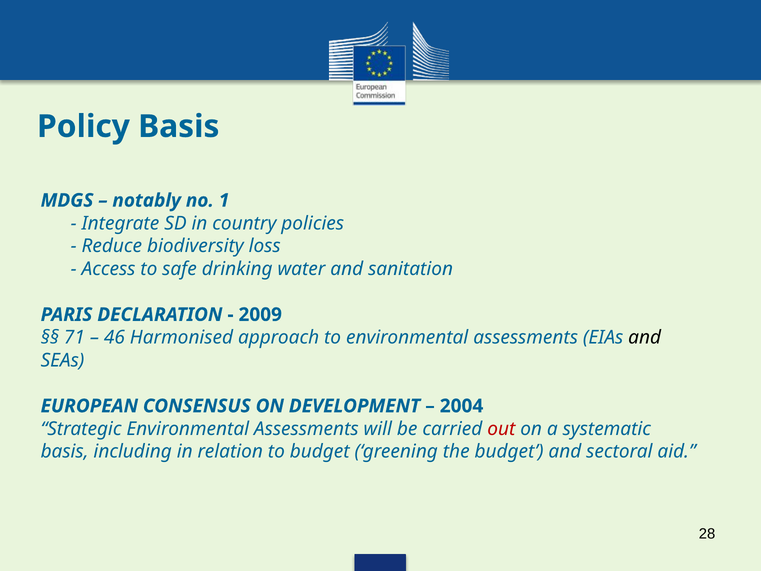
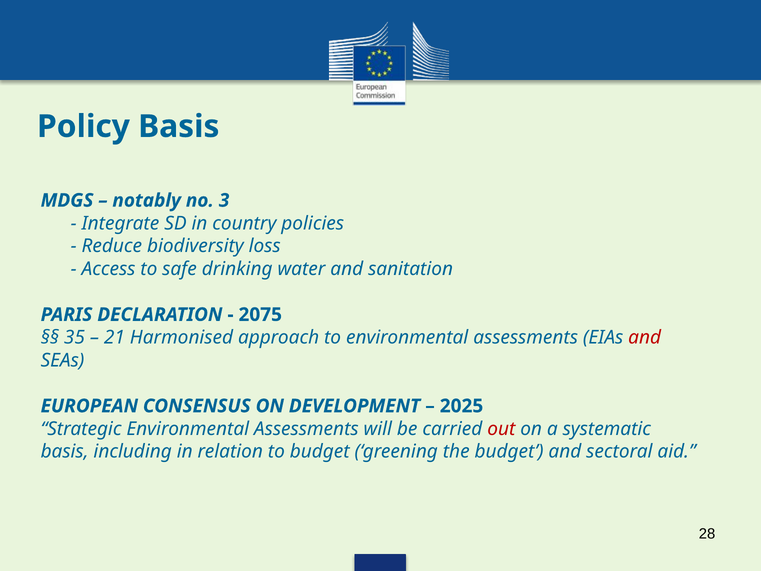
1: 1 -> 3 (224, 200)
2009: 2009 -> 2075 (260, 315)
71: 71 -> 35 (74, 337)
46: 46 -> 21 (114, 337)
and colour: black -> red (645, 337)
2004: 2004 -> 2025 (462, 406)
